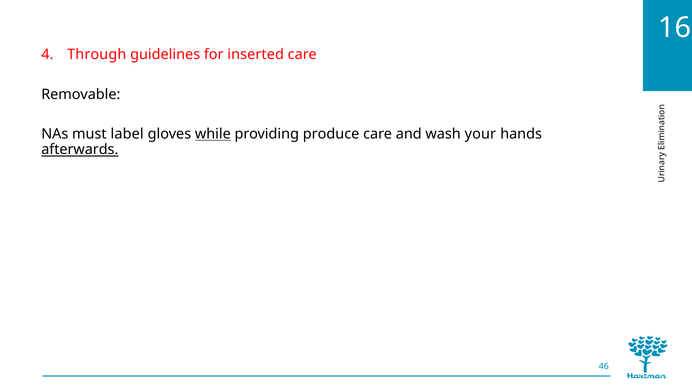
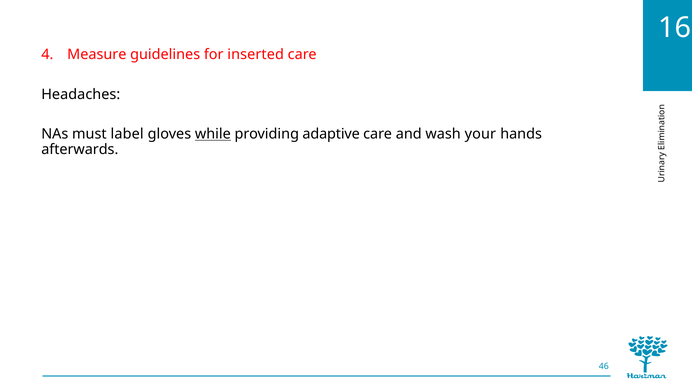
Through: Through -> Measure (97, 55)
Removable: Removable -> Headaches (81, 94)
produce: produce -> adaptive (331, 134)
afterwards underline: present -> none (80, 150)
